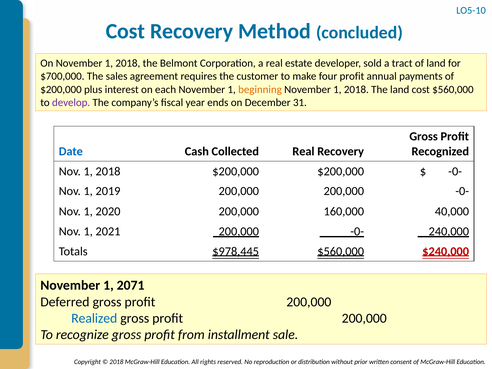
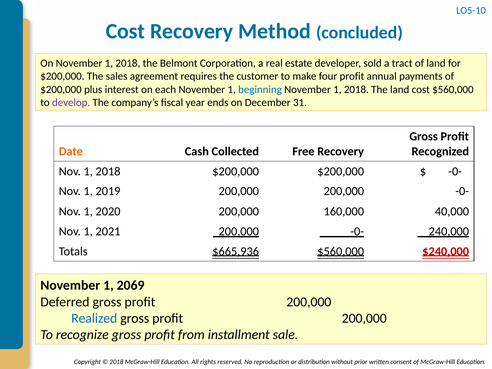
$700,000: $700,000 -> $200,000 (62, 76)
beginning colour: orange -> blue (260, 89)
Date colour: blue -> orange (71, 151)
Collected Real: Real -> Free (303, 151)
$978,445: $978,445 -> $665,936 (236, 251)
2071: 2071 -> 2069 (131, 285)
